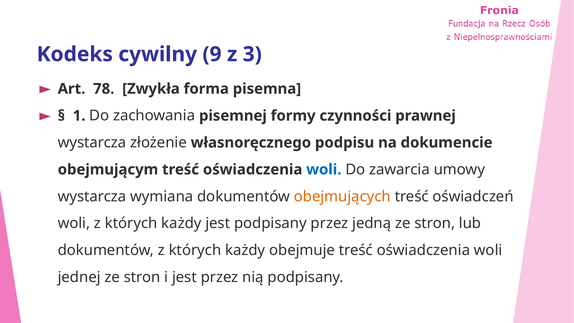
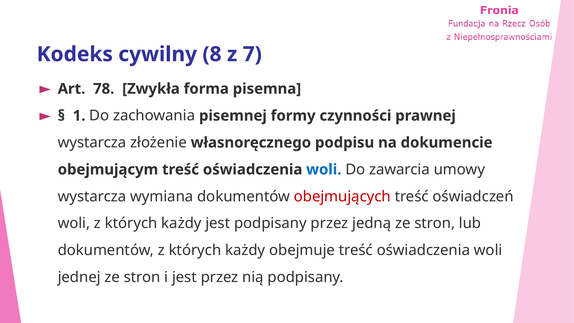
9: 9 -> 8 (212, 54)
3: 3 -> 7 (252, 54)
obejmujących colour: orange -> red (342, 196)
